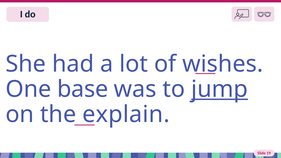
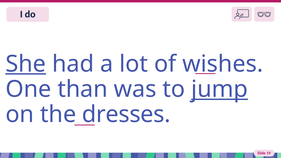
She underline: none -> present (26, 64)
base: base -> than (83, 89)
explain: explain -> dresses (126, 115)
